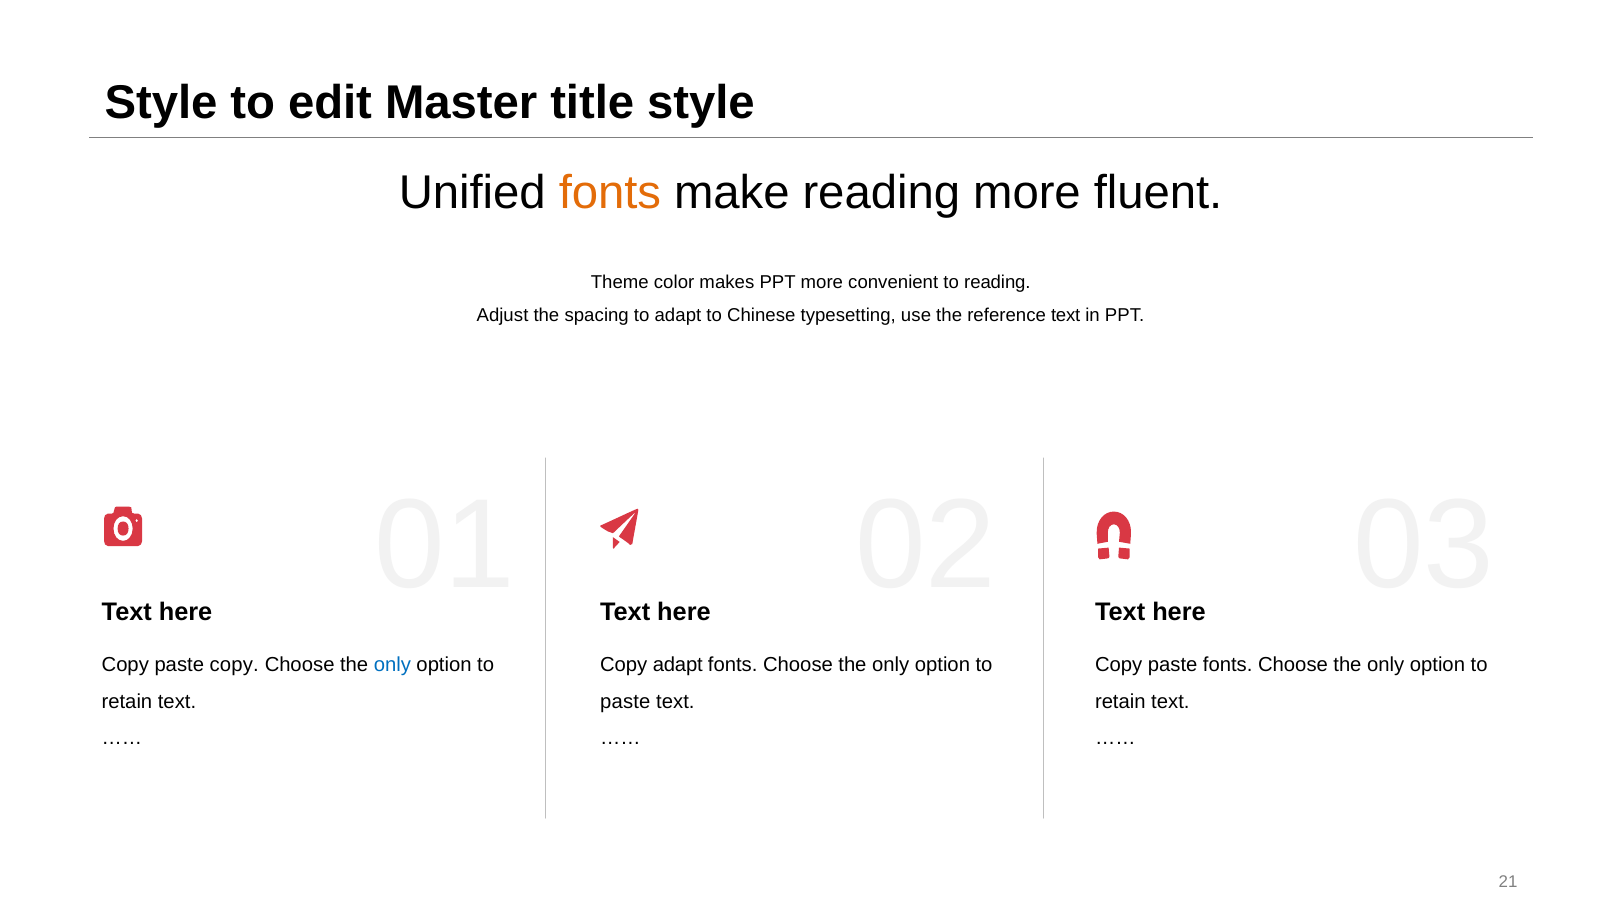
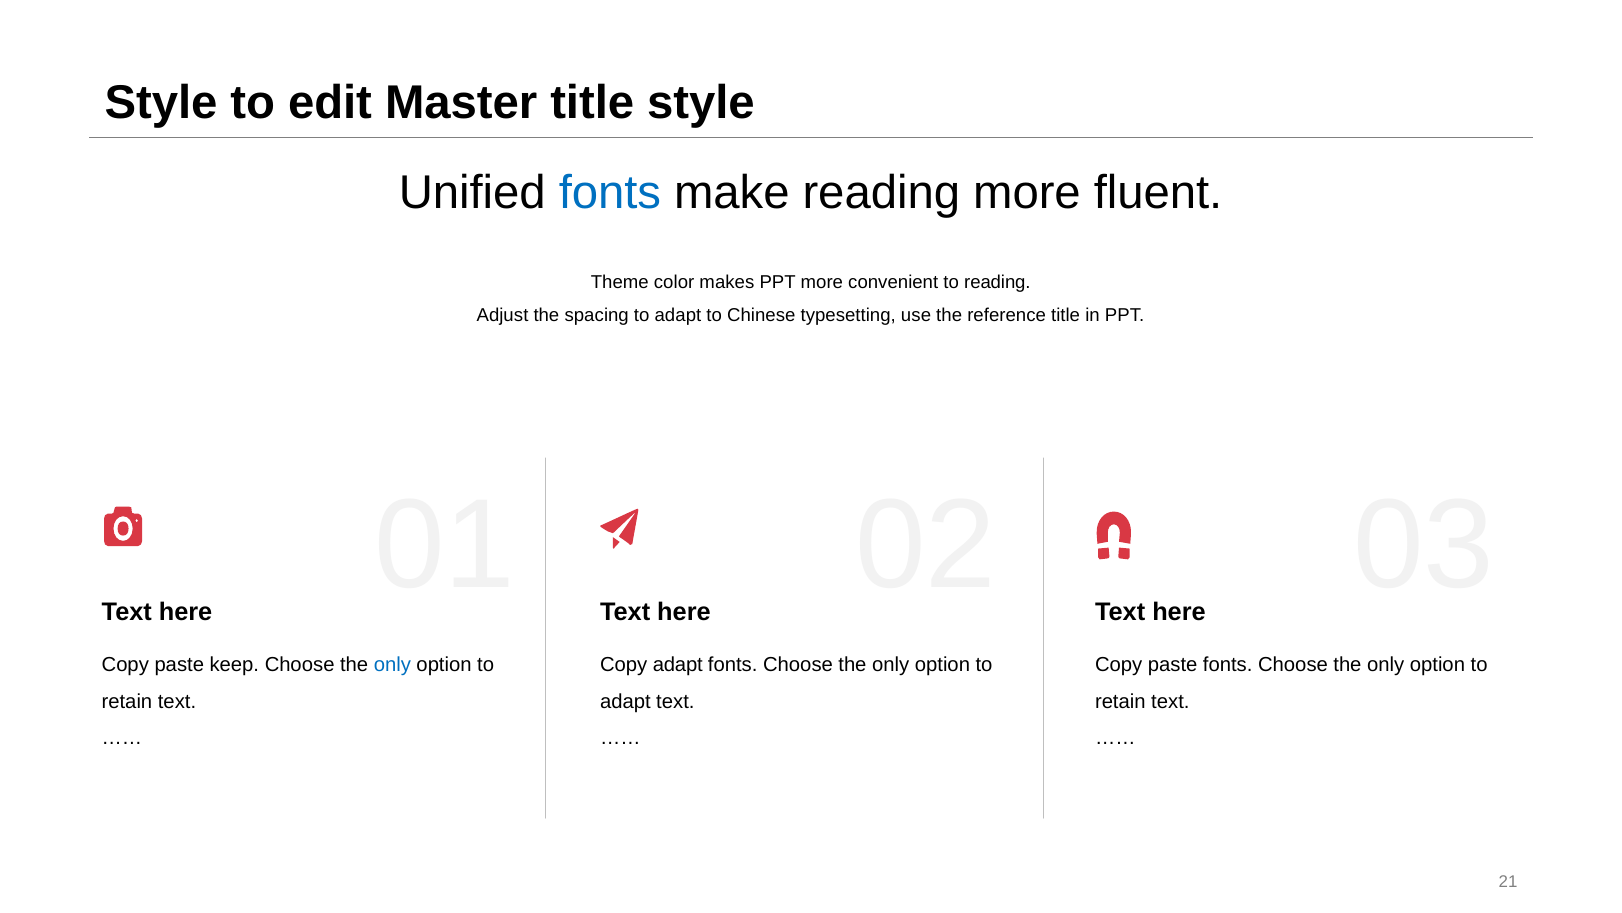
fonts colour: orange -> blue (610, 192)
reference text: text -> title (1066, 315)
paste copy: copy -> keep (234, 664)
paste: paste -> adapt (625, 701)
